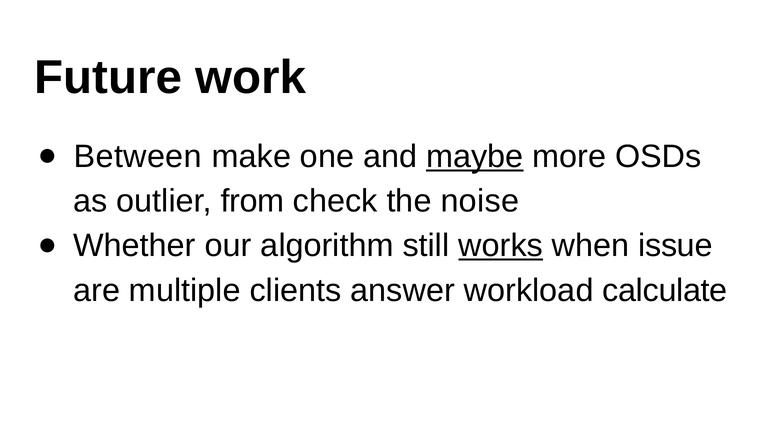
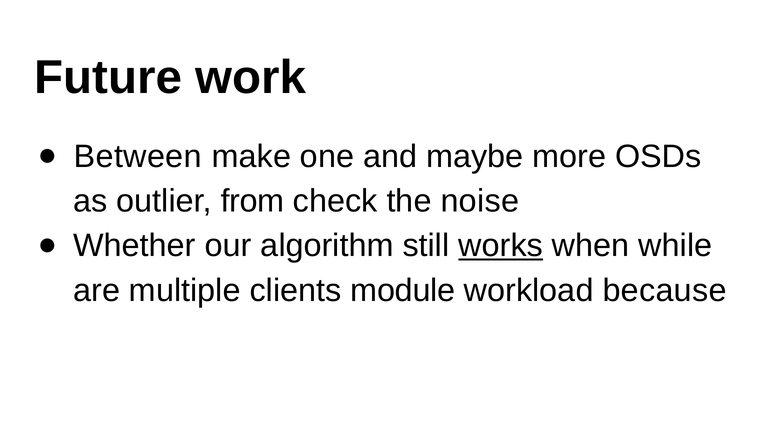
maybe underline: present -> none (475, 157)
issue: issue -> while (675, 246)
answer: answer -> module (403, 291)
calculate: calculate -> because (665, 291)
